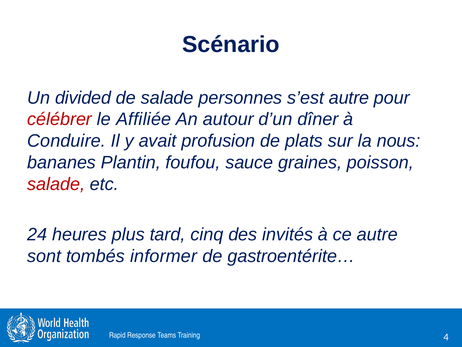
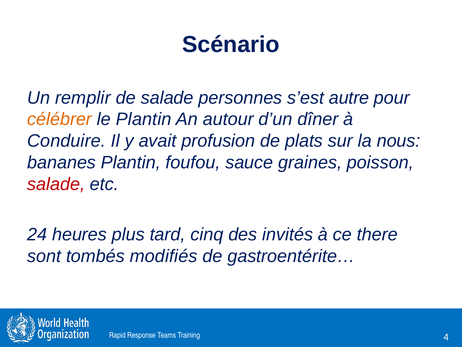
divided: divided -> remplir (83, 98)
célébrer colour: red -> orange (60, 119)
le Affiliée: Affiliée -> Plantin (144, 119)
ce autre: autre -> there (377, 234)
informer: informer -> modifiés (164, 256)
